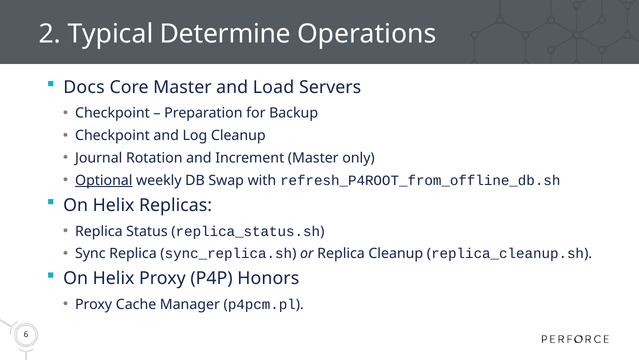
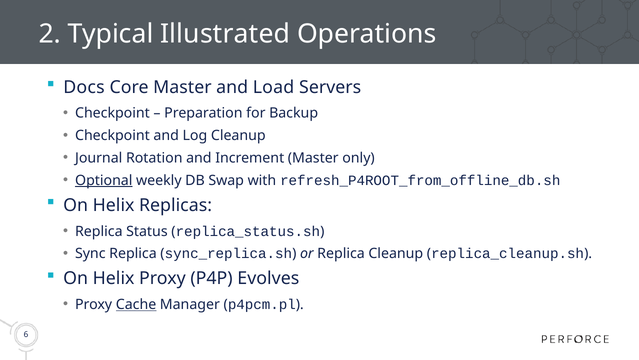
Determine: Determine -> Illustrated (225, 34)
Honors: Honors -> Evolves (268, 278)
Cache underline: none -> present (136, 304)
